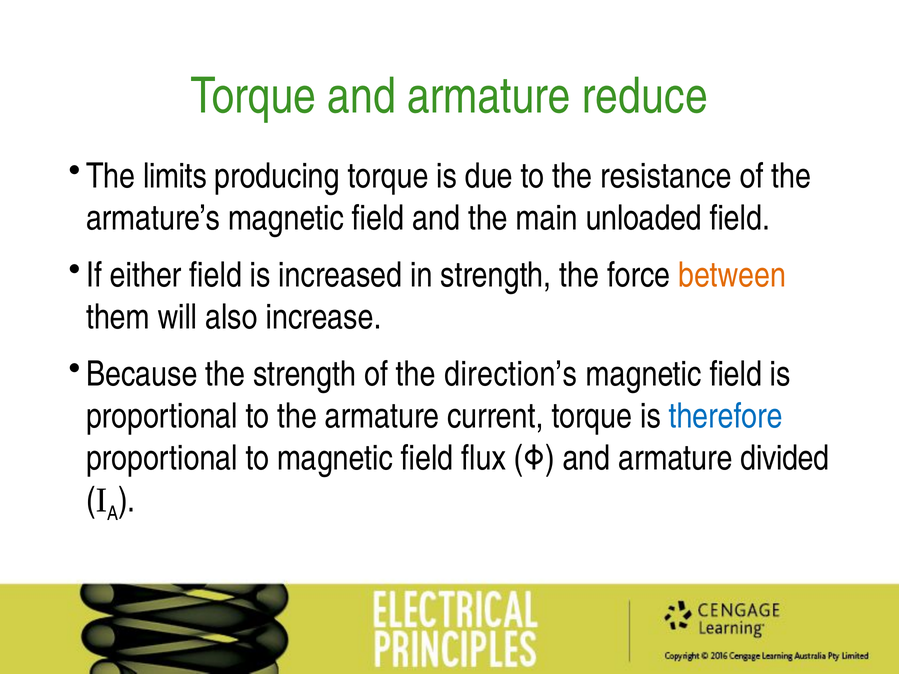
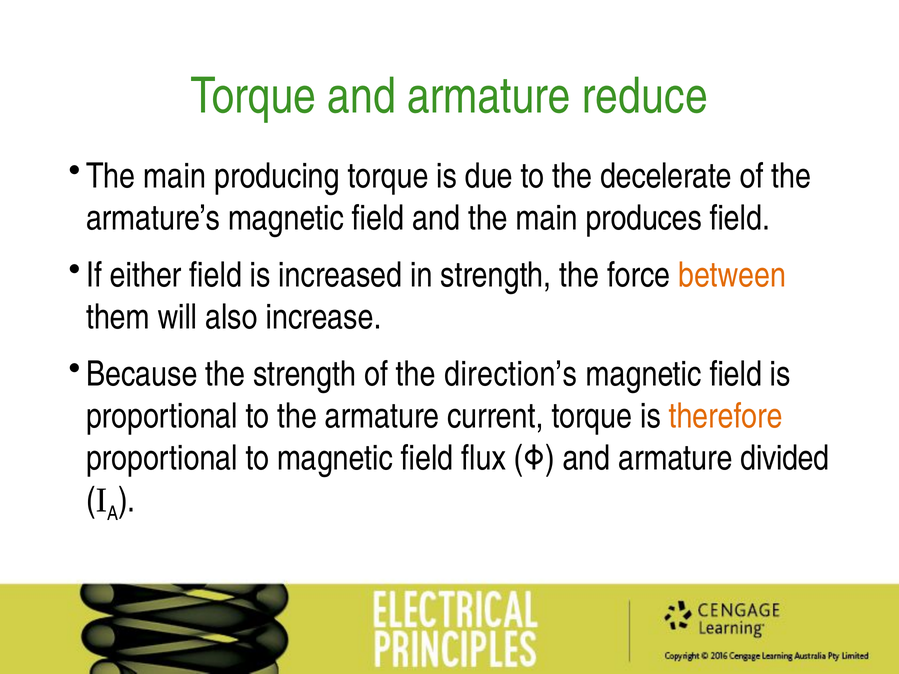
limits: limits -> main (175, 176)
resistance: resistance -> decelerate (666, 176)
unloaded: unloaded -> produces (644, 218)
therefore colour: blue -> orange (726, 416)
